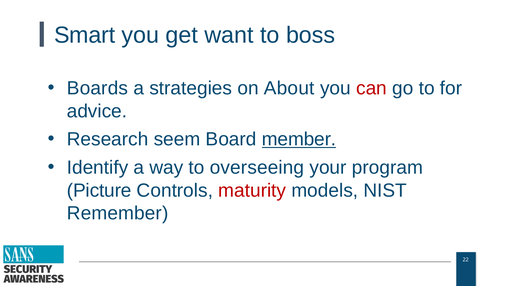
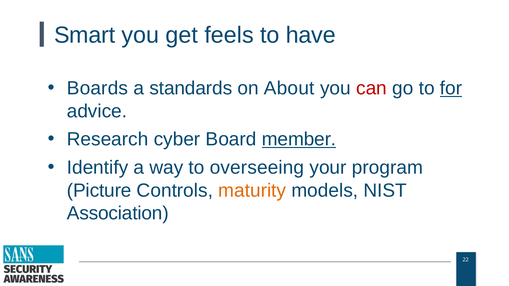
want: want -> feels (229, 35)
boss: boss -> have (311, 35)
strategies: strategies -> standards (191, 88)
for underline: none -> present (451, 88)
seem: seem -> cyber (177, 139)
maturity colour: red -> orange (252, 191)
Remember: Remember -> Association (118, 214)
